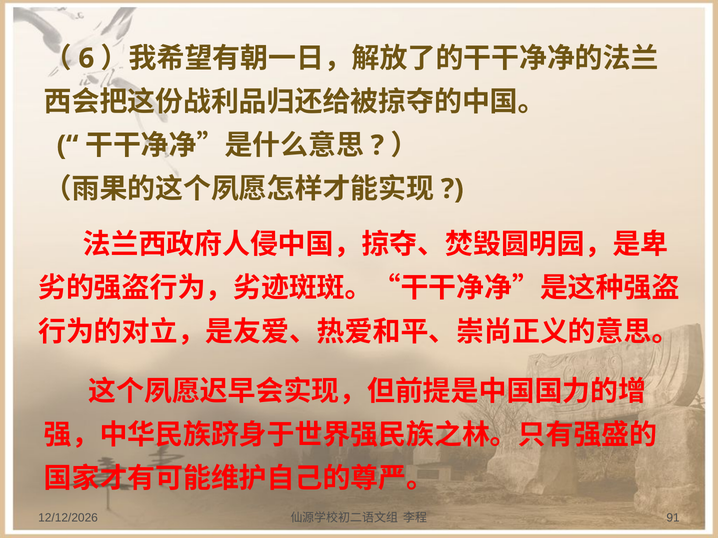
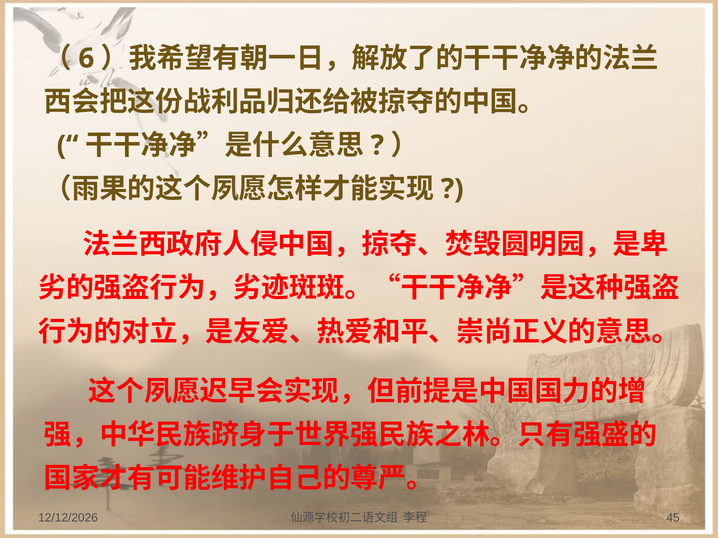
91: 91 -> 45 (673, 518)
